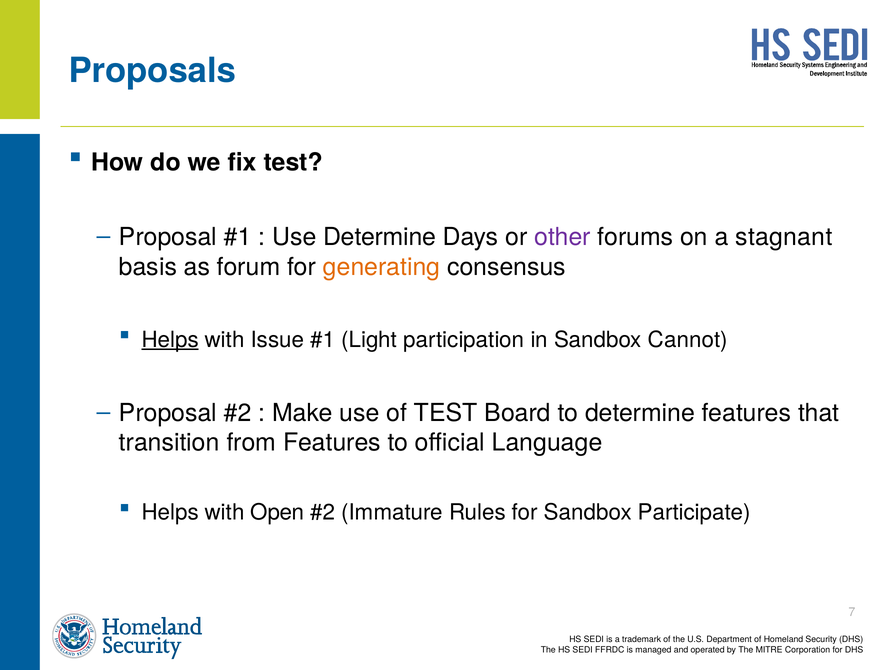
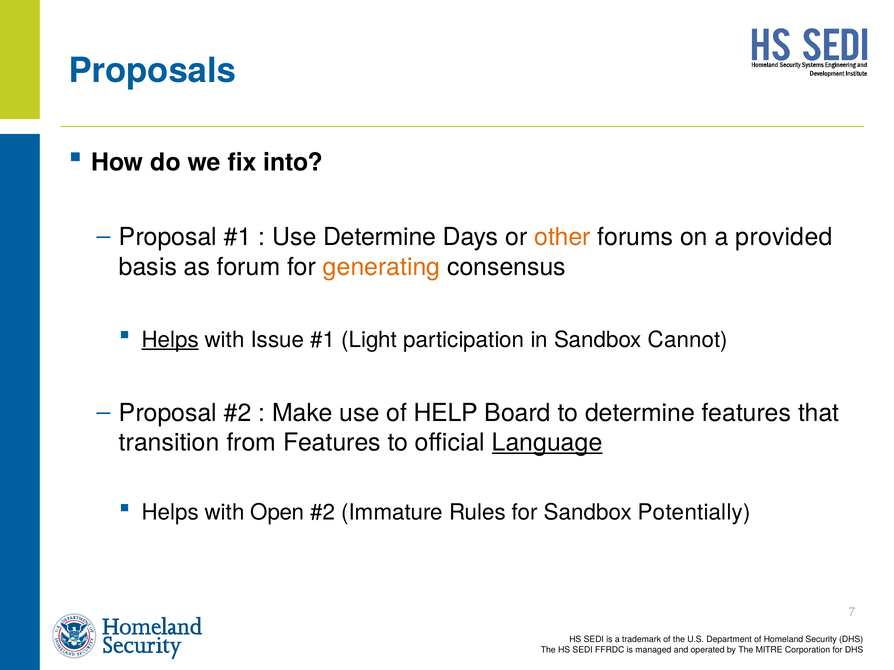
fix test: test -> into (293, 163)
other colour: purple -> orange (563, 237)
stagnant: stagnant -> provided (784, 237)
of TEST: TEST -> HELP (446, 413)
Language underline: none -> present (547, 443)
Participate: Participate -> Potentially (694, 513)
